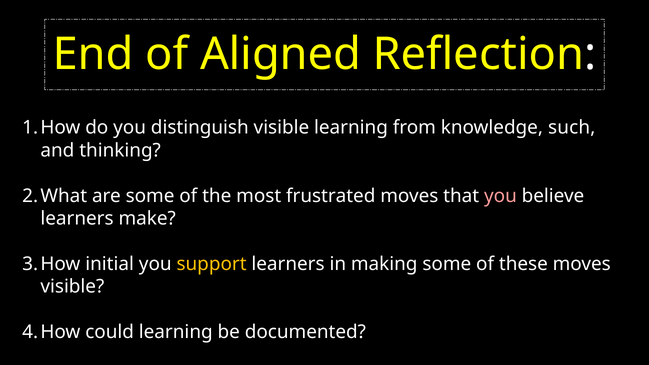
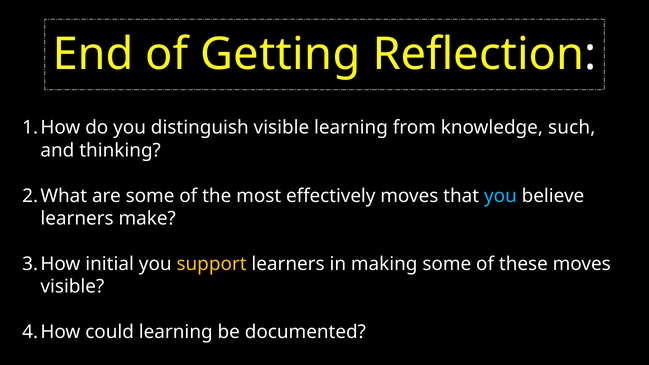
Aligned: Aligned -> Getting (280, 54)
frustrated: frustrated -> effectively (331, 196)
you colour: pink -> light blue (500, 196)
